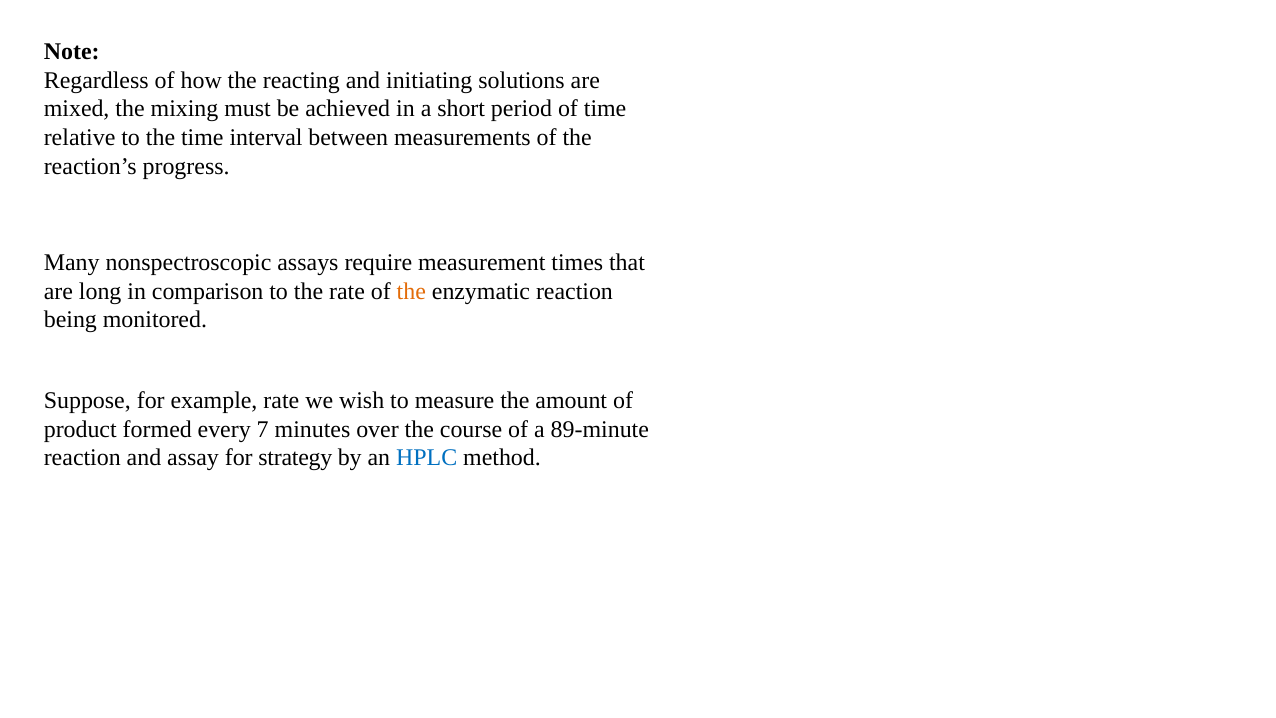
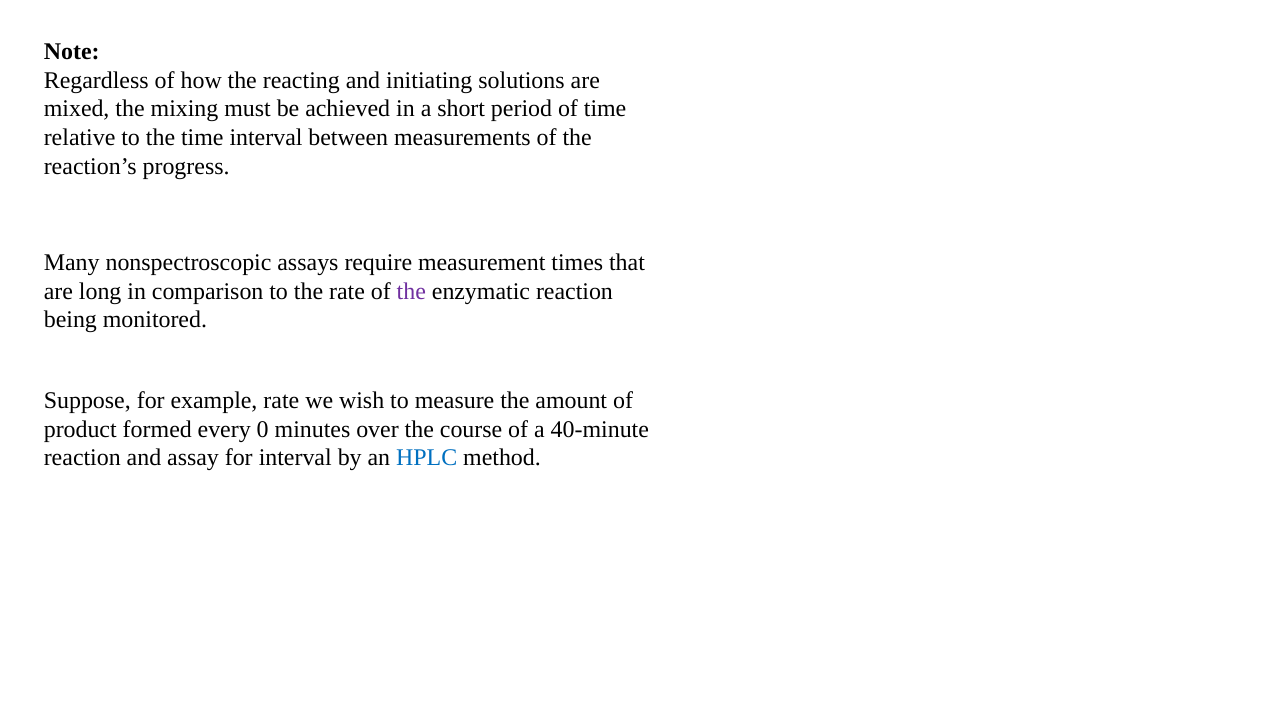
the colour: orange -> purple (411, 291)
7: 7 -> 0 (263, 429)
89-minute: 89-minute -> 40-minute (600, 429)
for strategy: strategy -> interval (295, 458)
